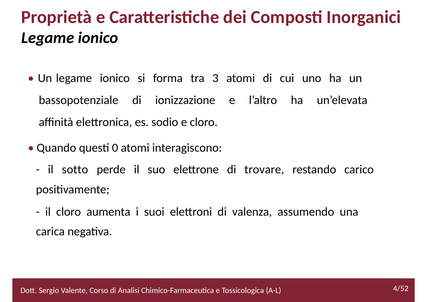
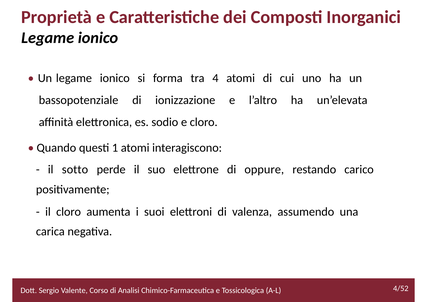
3: 3 -> 4 (215, 78)
0: 0 -> 1 (115, 148)
trovare: trovare -> oppure (264, 169)
